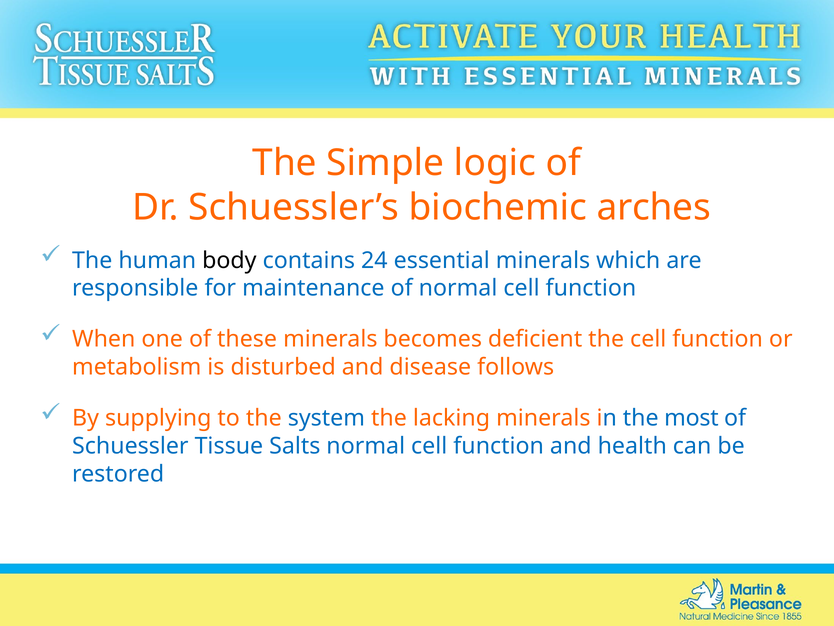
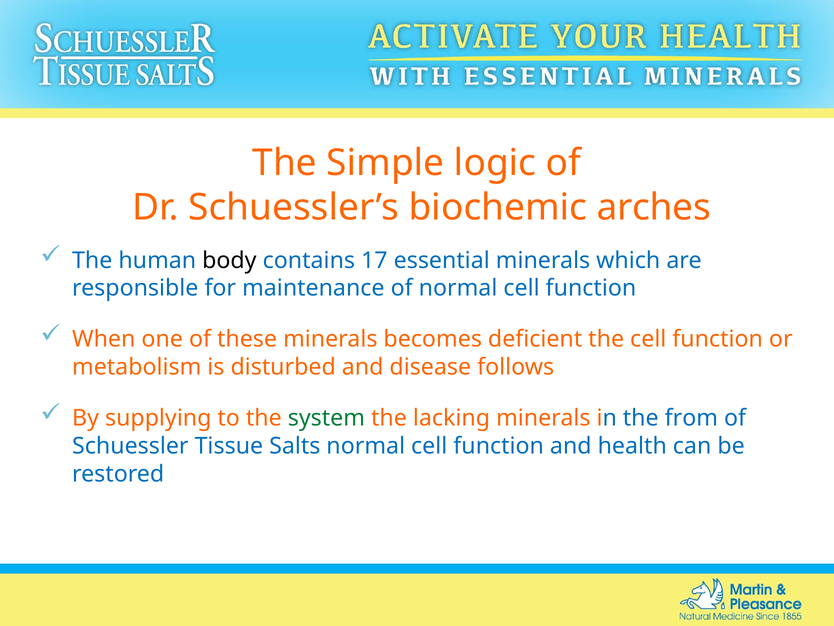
24: 24 -> 17 (374, 260)
system colour: blue -> green (326, 418)
most: most -> from (691, 418)
